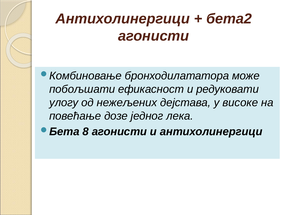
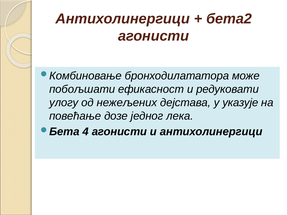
високе: високе -> указује (240, 103)
8: 8 -> 4 (86, 132)
